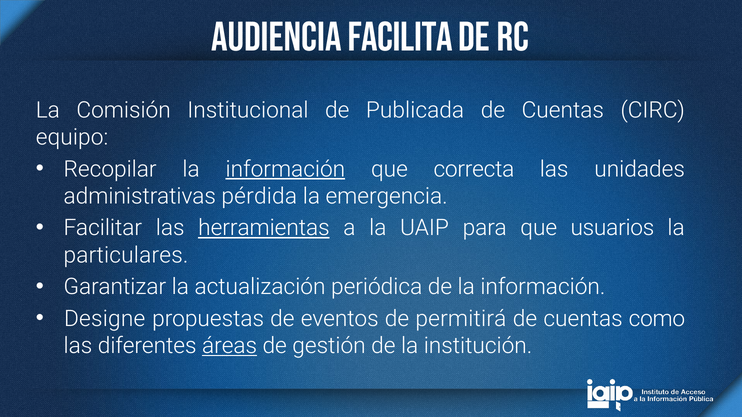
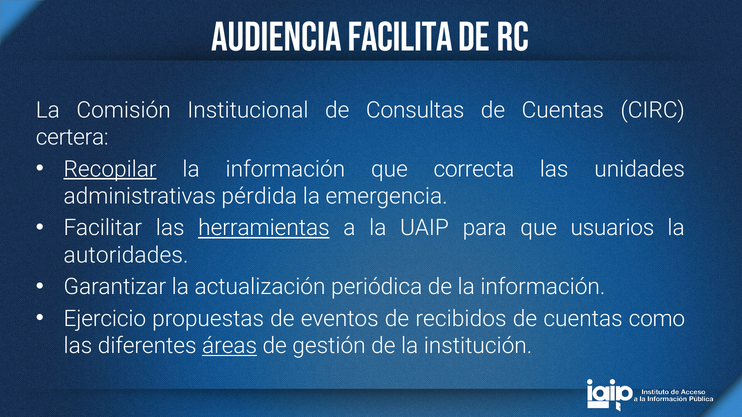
Publicada: Publicada -> Consultas (415, 110)
equipo: equipo -> certera (72, 138)
Recopilar underline: none -> present (110, 169)
información underline: present -> none (285, 169)
particulares: particulares -> autoridades (126, 255)
Designe: Designe -> Ejercicio (105, 319)
permitirá: permitirá -> recibidos (461, 319)
